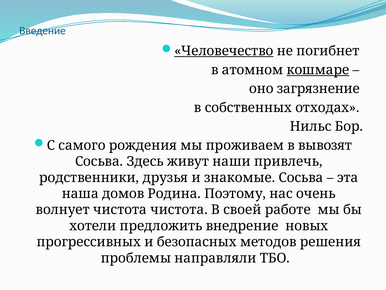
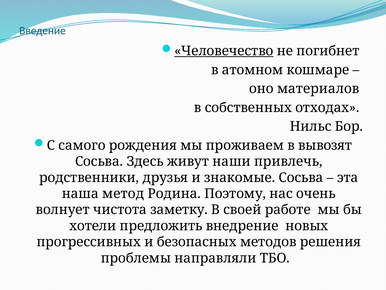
кошмаре underline: present -> none (318, 70)
загрязнение: загрязнение -> материалов (318, 89)
домов: домов -> метод (123, 193)
чистота чистота: чистота -> заметку (179, 209)
